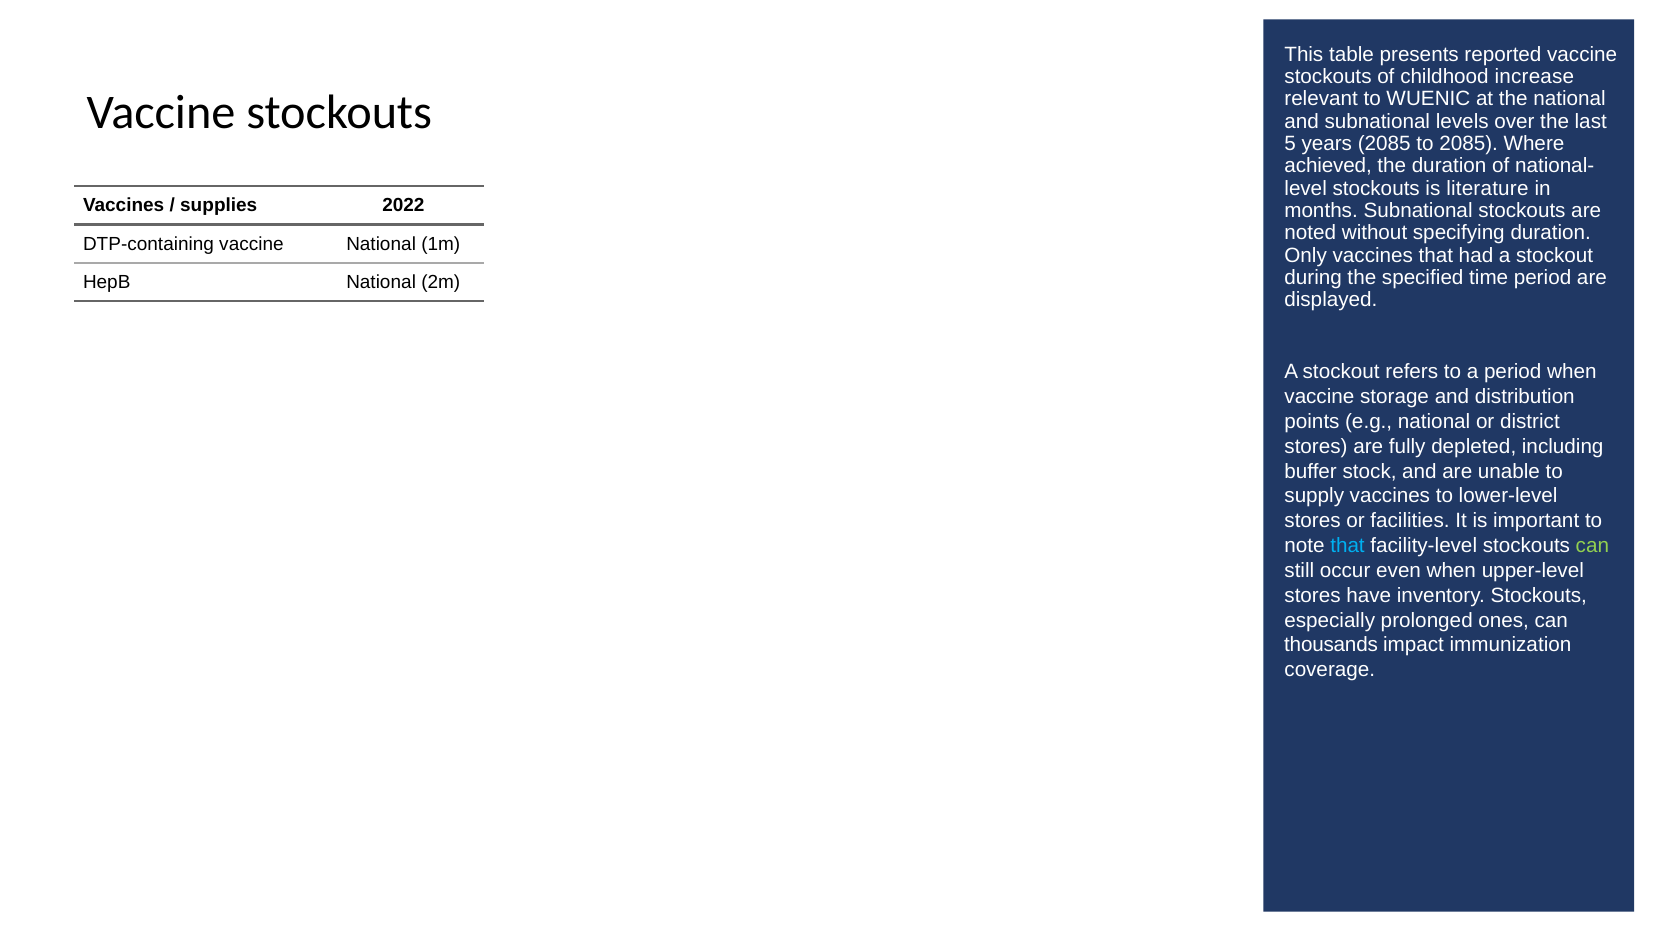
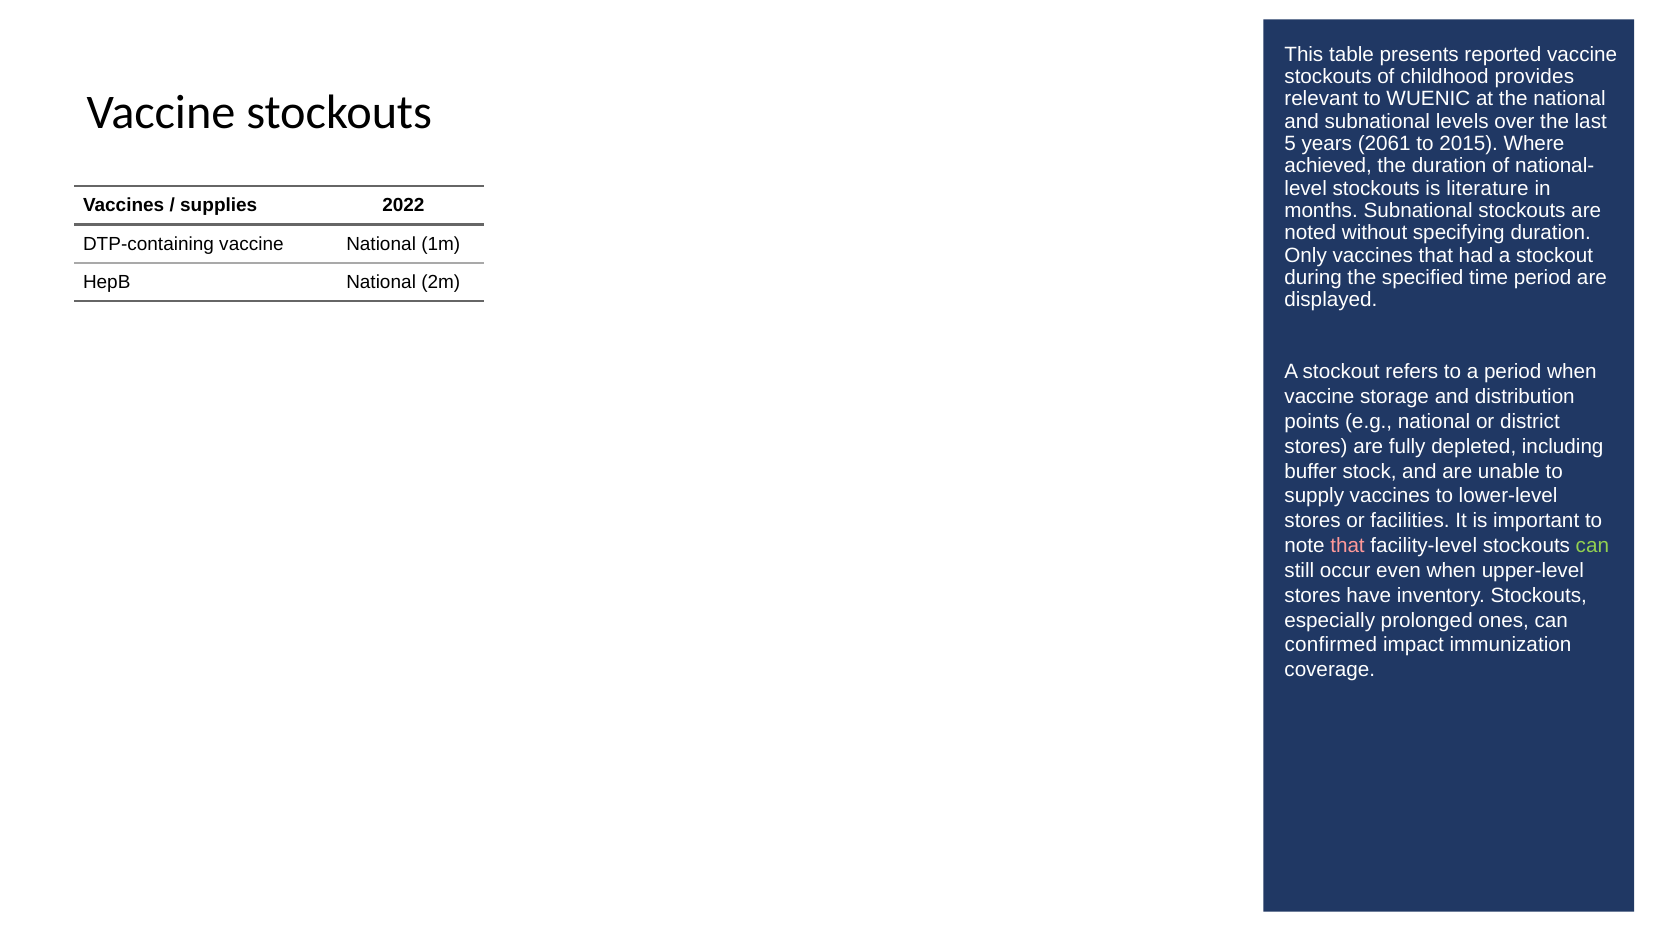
increase: increase -> provides (1534, 77)
years 2085: 2085 -> 2061 (1384, 144)
to 2085: 2085 -> 2015 (1469, 144)
that colour: light blue -> pink (1348, 546)
thousands: thousands -> confirmed (1331, 645)
